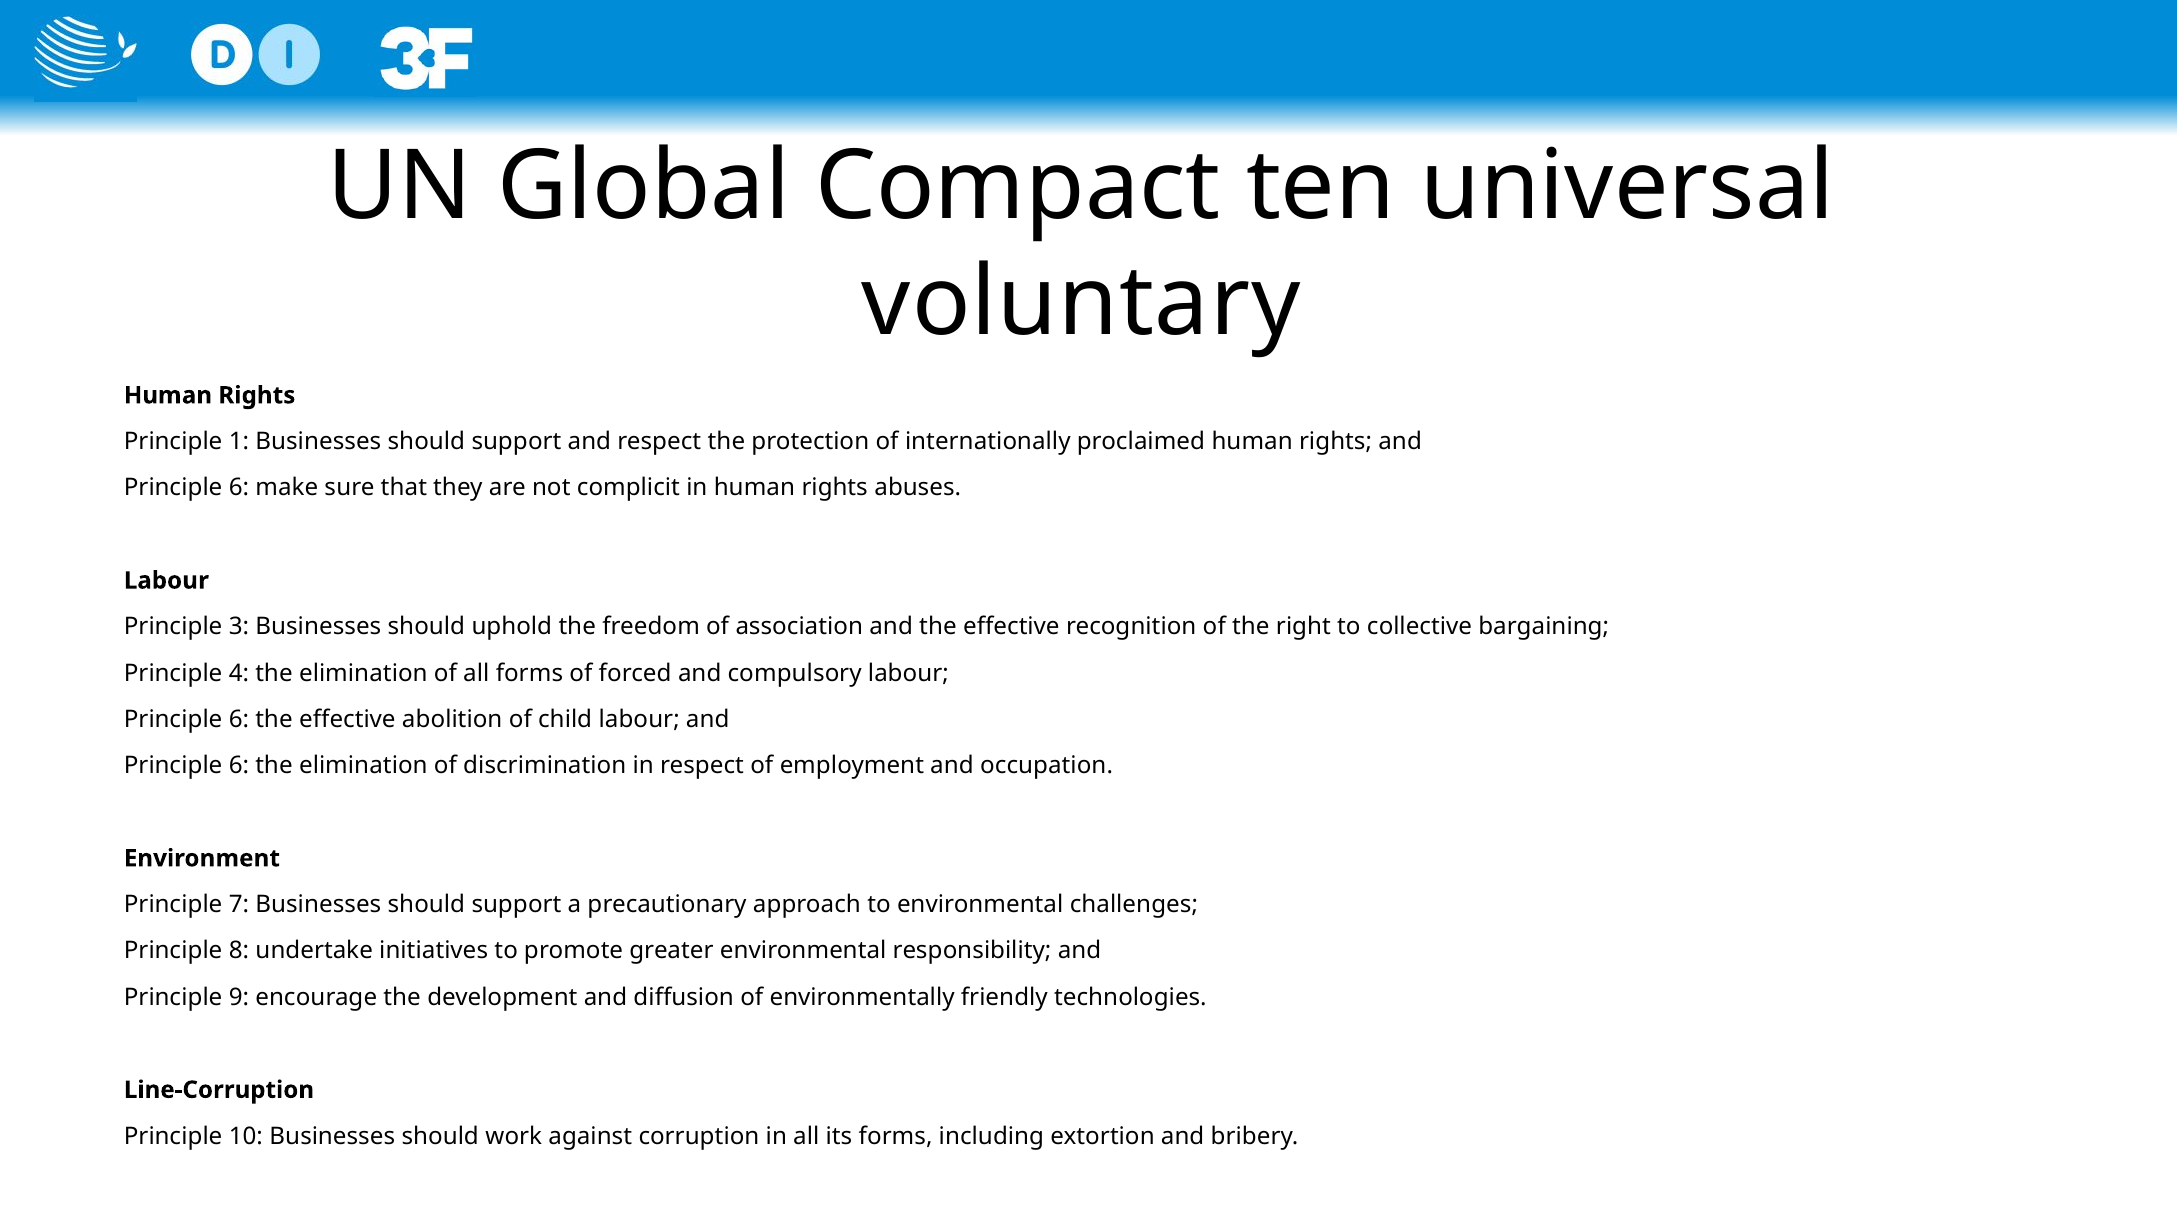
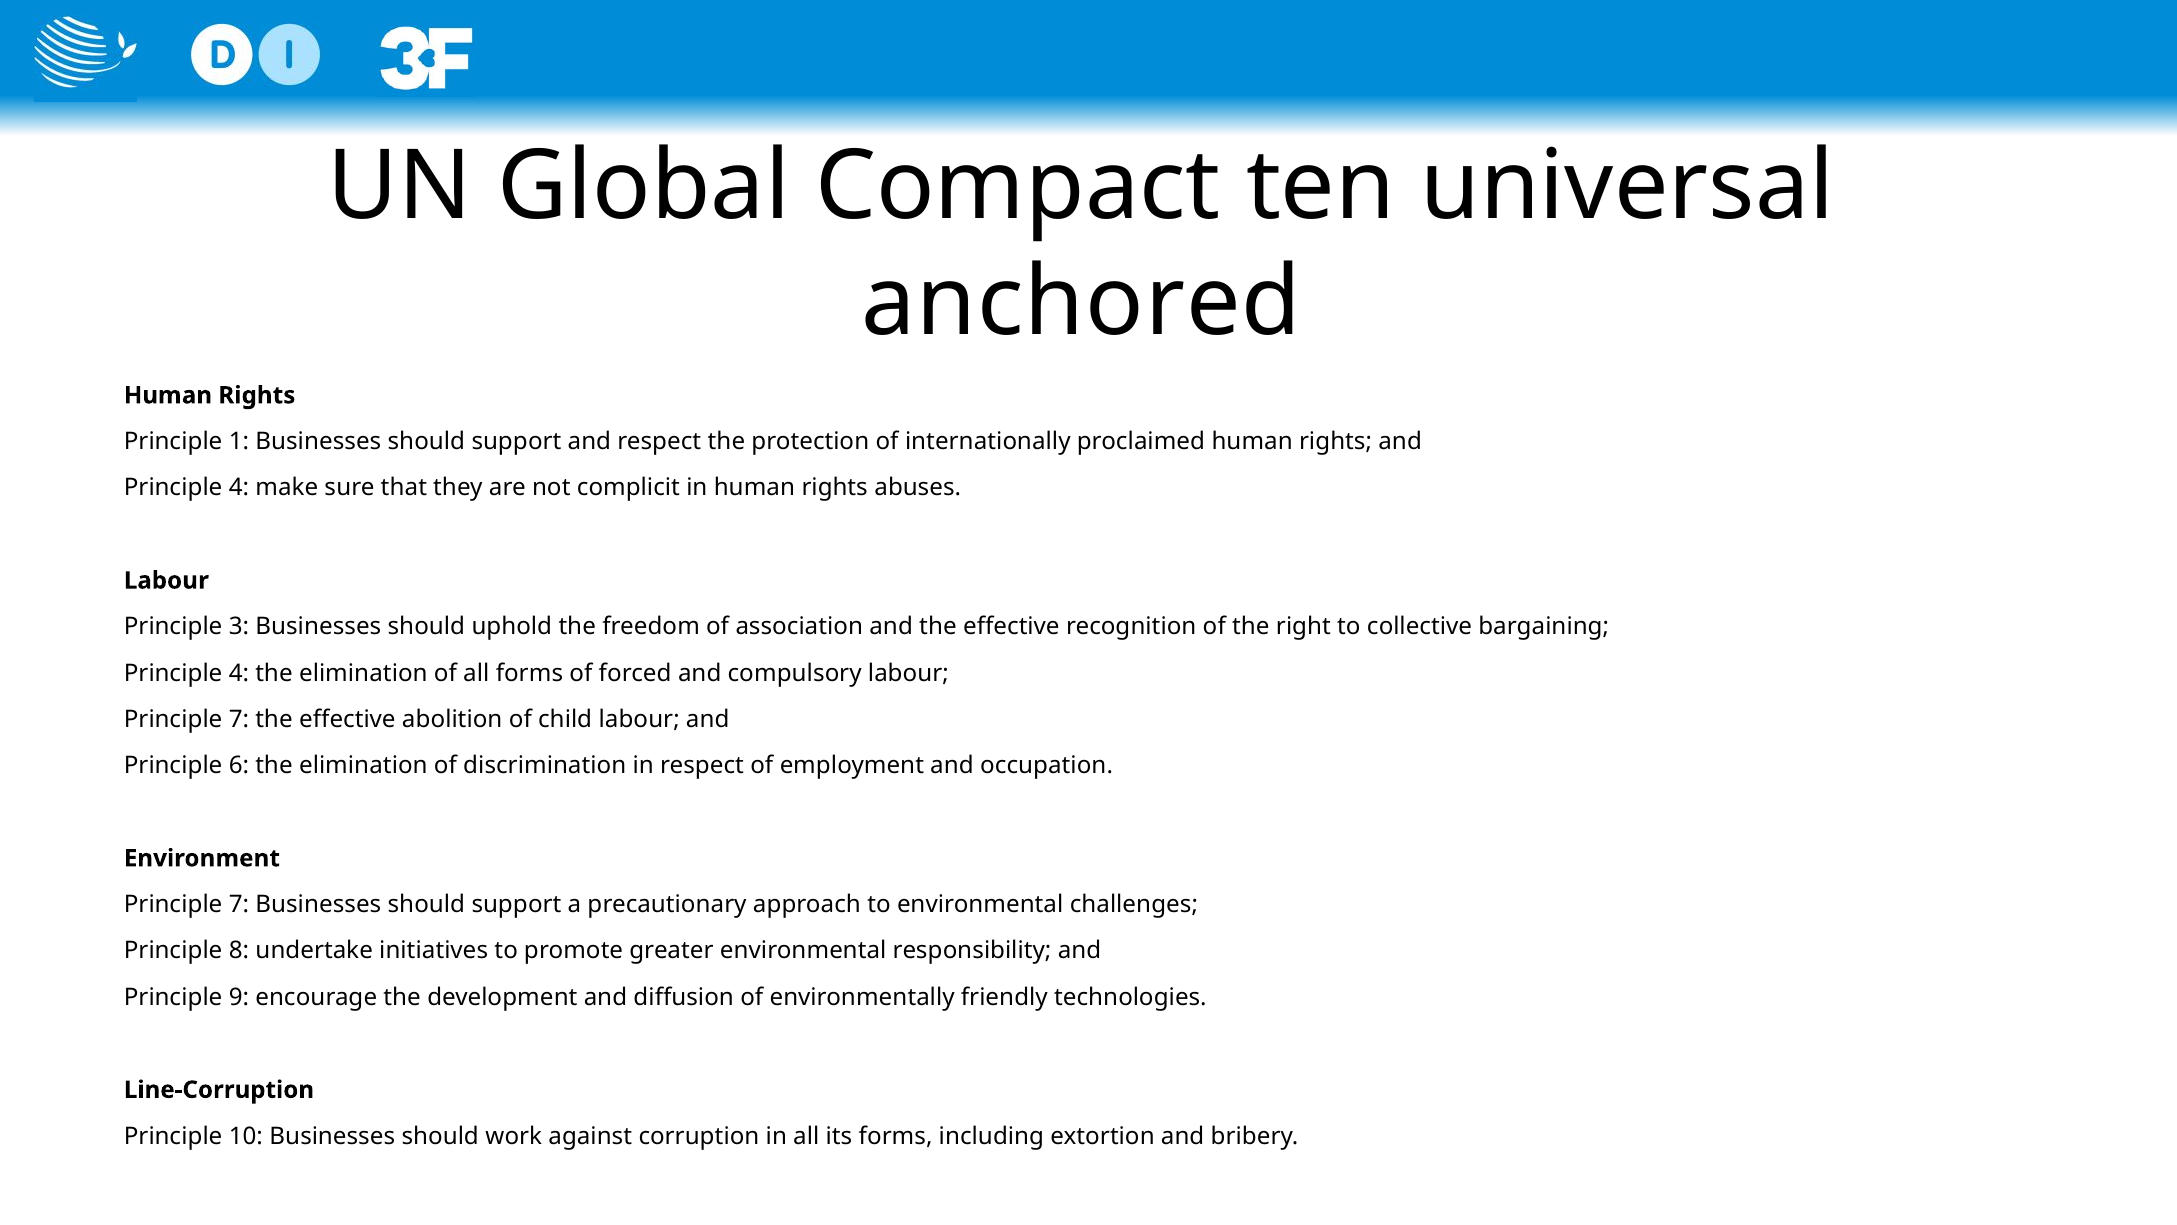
voluntary: voluntary -> anchored (1081, 303)
6: 6 -> 4 (239, 488)
6: 6 -> 7 (239, 719)
